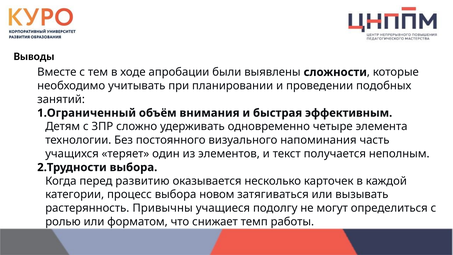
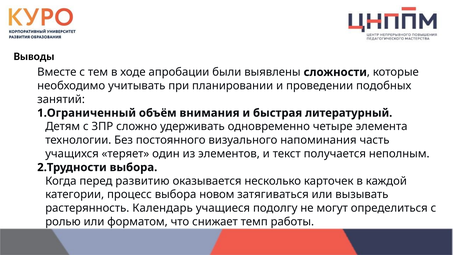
эффективным: эффективным -> литературный (349, 113)
Привычны: Привычны -> Календарь (163, 208)
